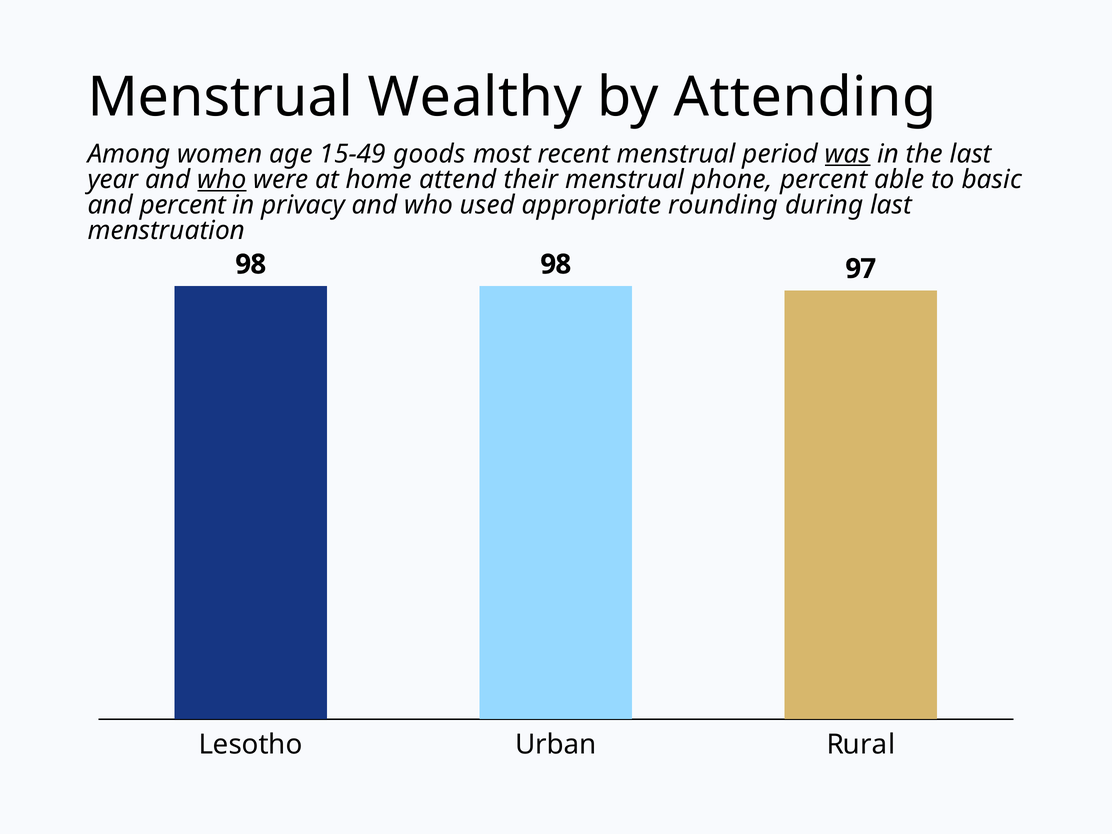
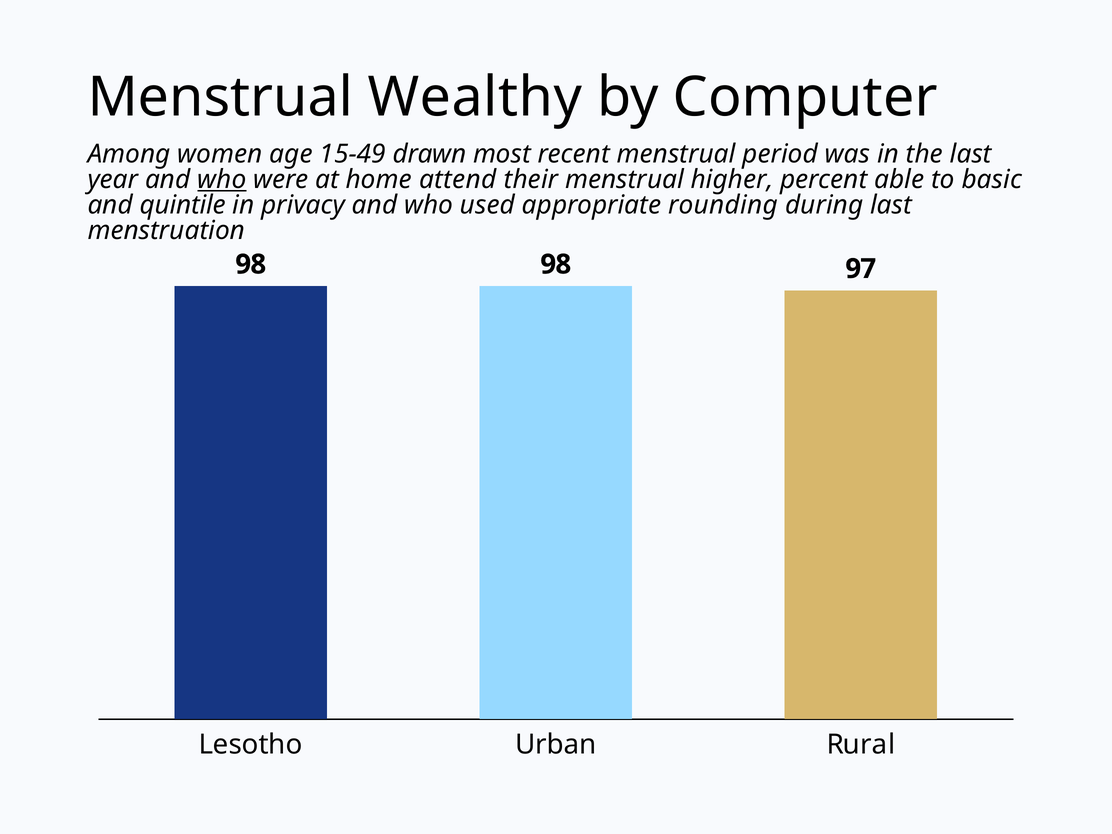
Attending: Attending -> Computer (805, 97)
goods: goods -> drawn (430, 154)
was underline: present -> none (848, 154)
phone: phone -> higher (732, 179)
and percent: percent -> quintile (183, 205)
